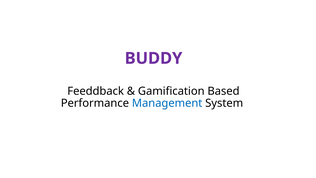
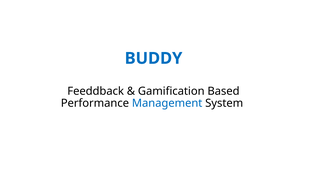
BUDDY colour: purple -> blue (154, 58)
